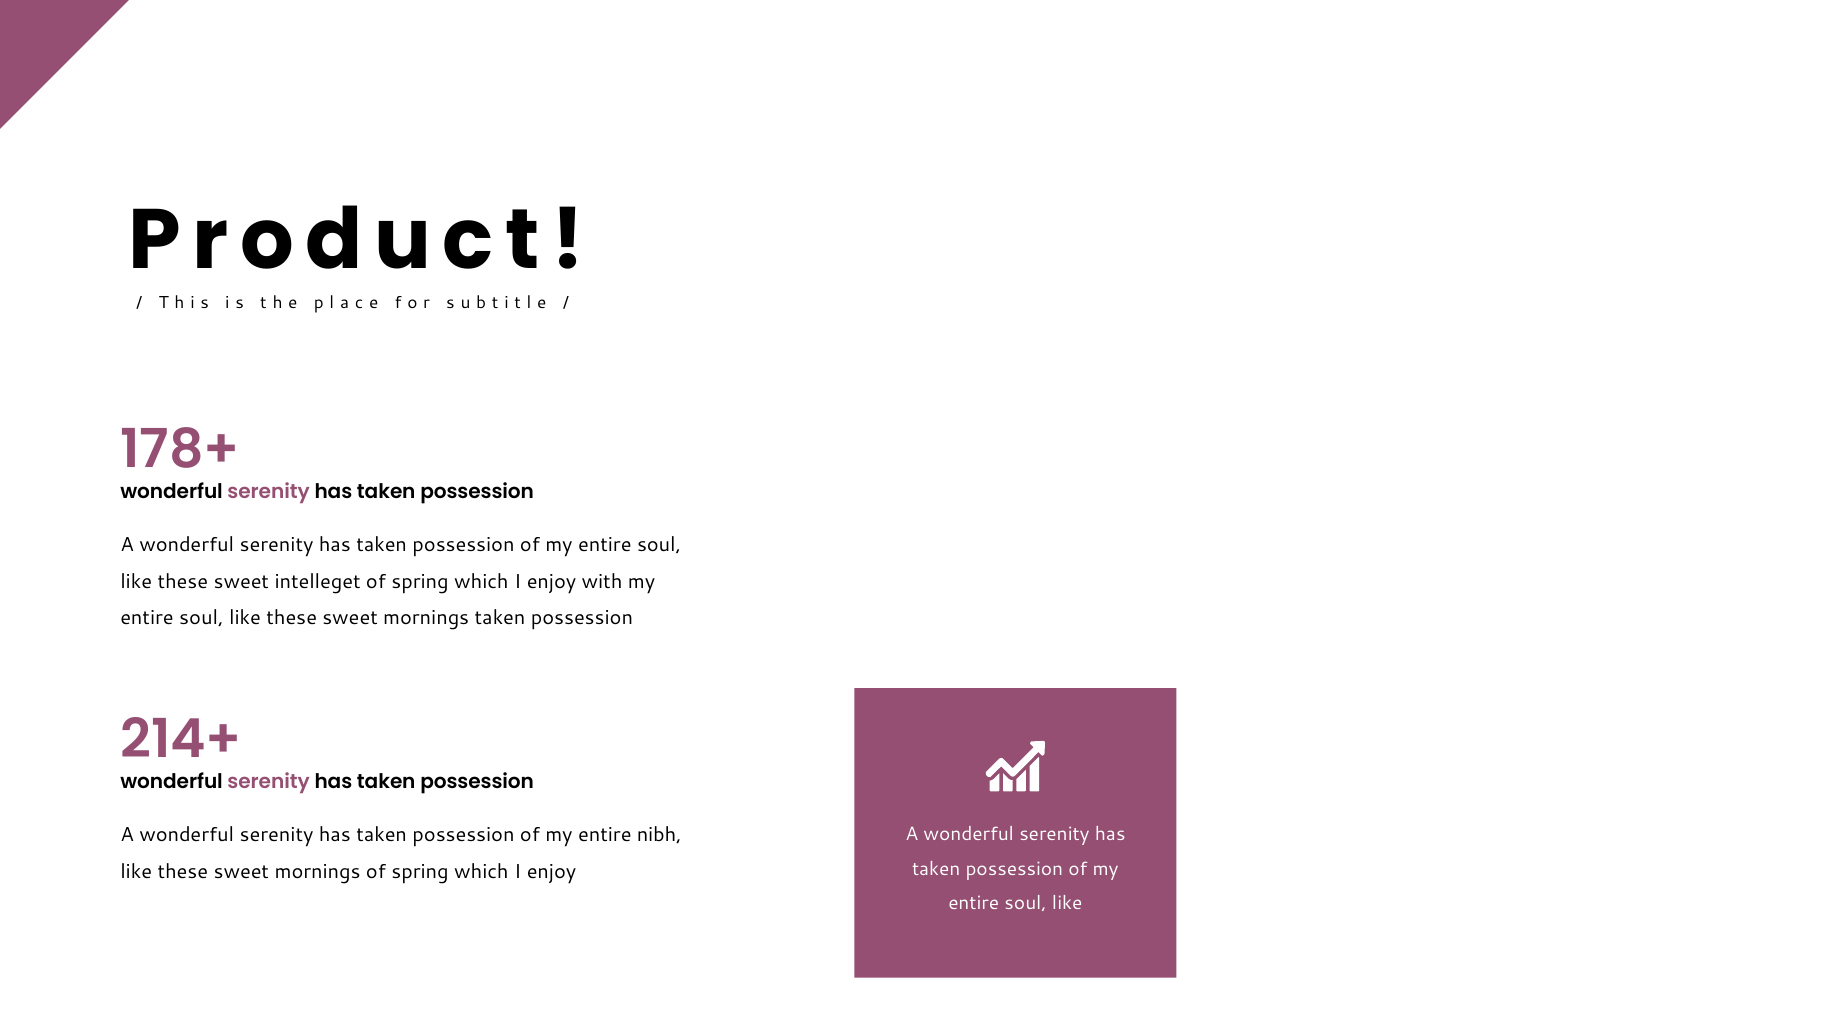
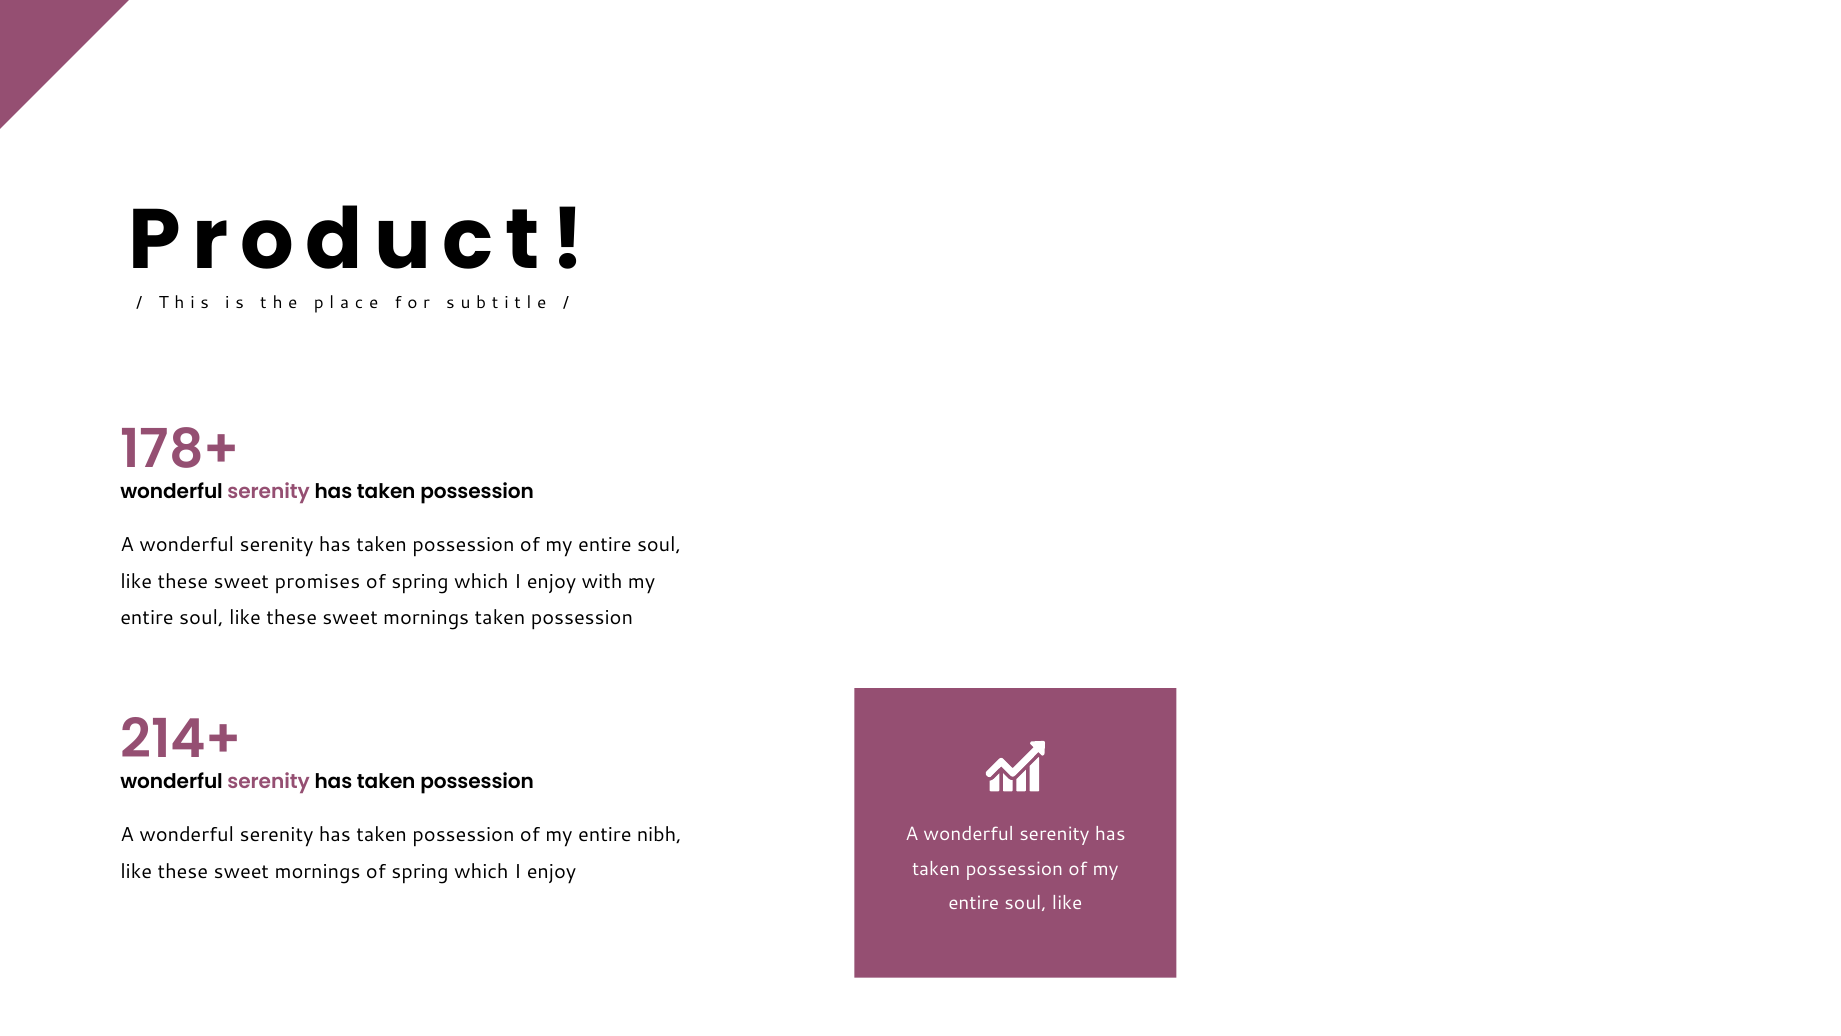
intelleget: intelleget -> promises (317, 581)
